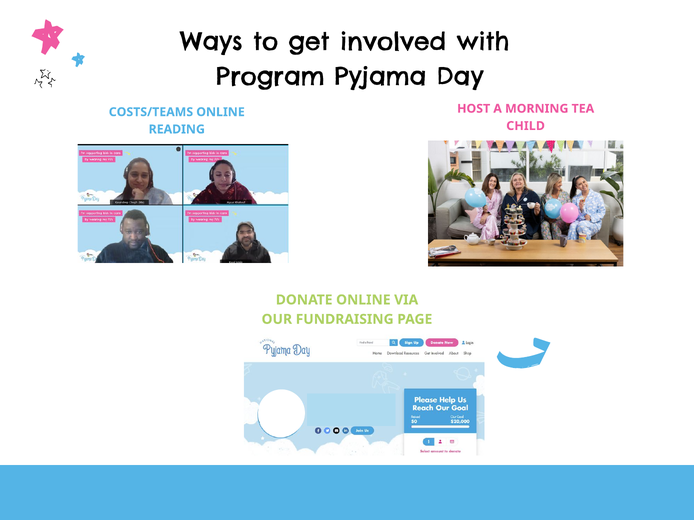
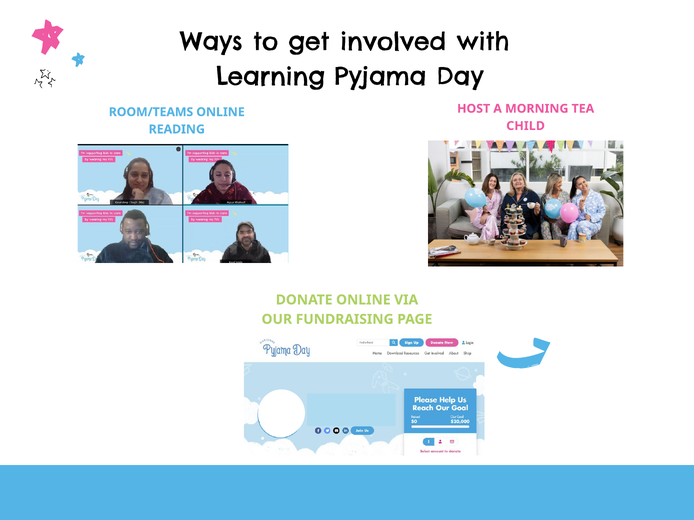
Program: Program -> Learning (271, 77)
COSTS/TEAMS: COSTS/TEAMS -> ROOM/TEAMS (151, 112)
